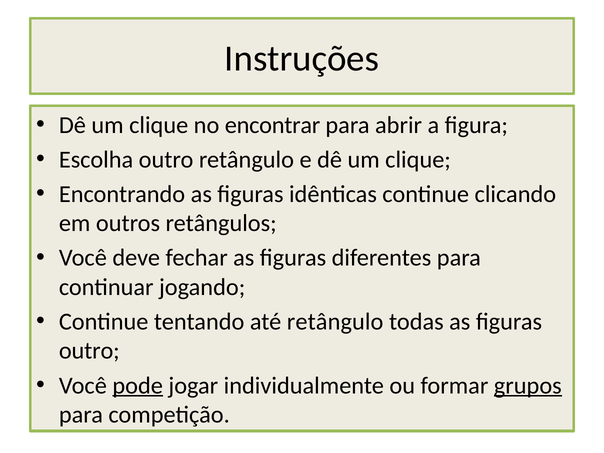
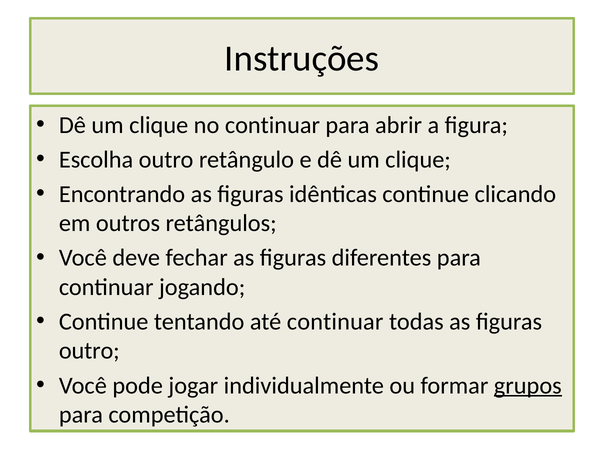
no encontrar: encontrar -> continuar (272, 125)
até retângulo: retângulo -> continuar (335, 322)
pode underline: present -> none (138, 386)
